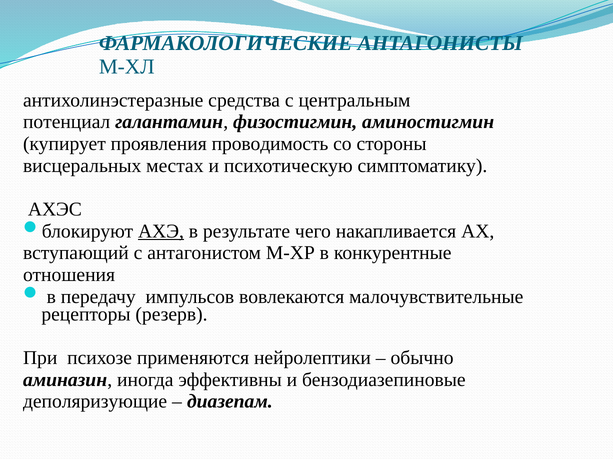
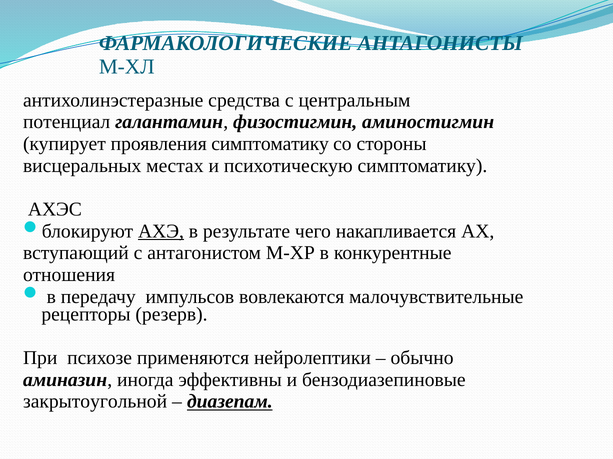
проявления проводимость: проводимость -> симптоматику (270, 144)
деполяризующие: деполяризующие -> закрытоугольной (95, 402)
диазепам underline: none -> present (230, 402)
